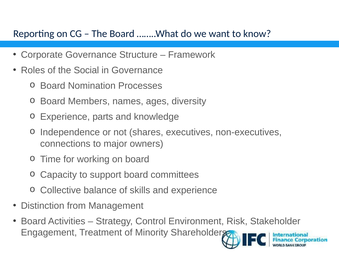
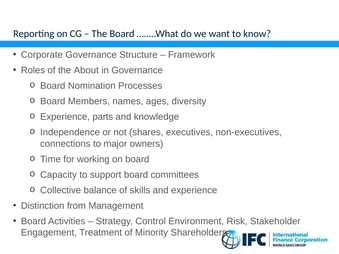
Social: Social -> About (86, 70)
